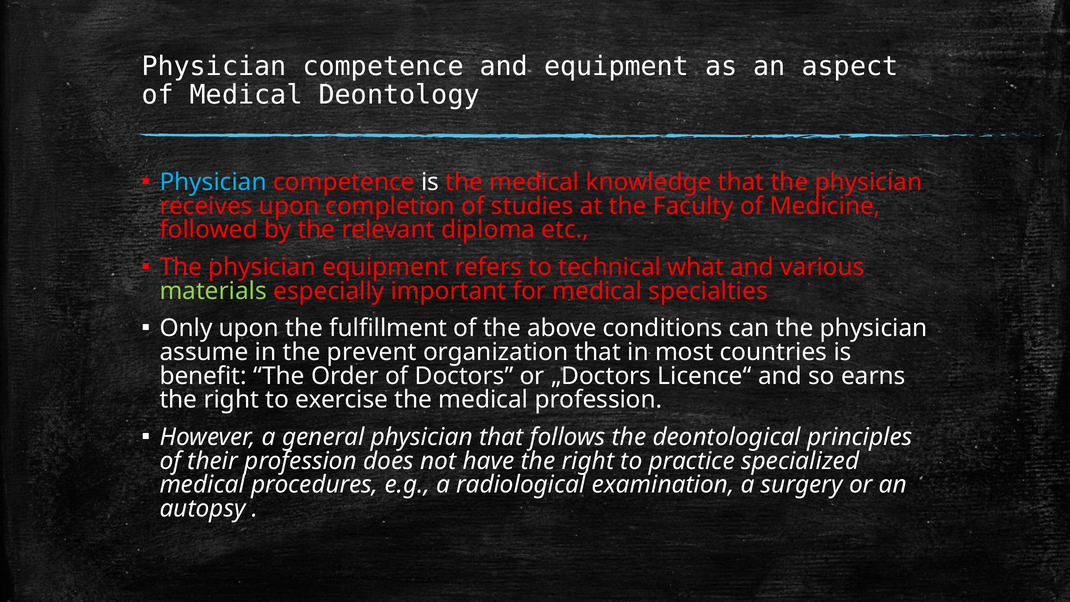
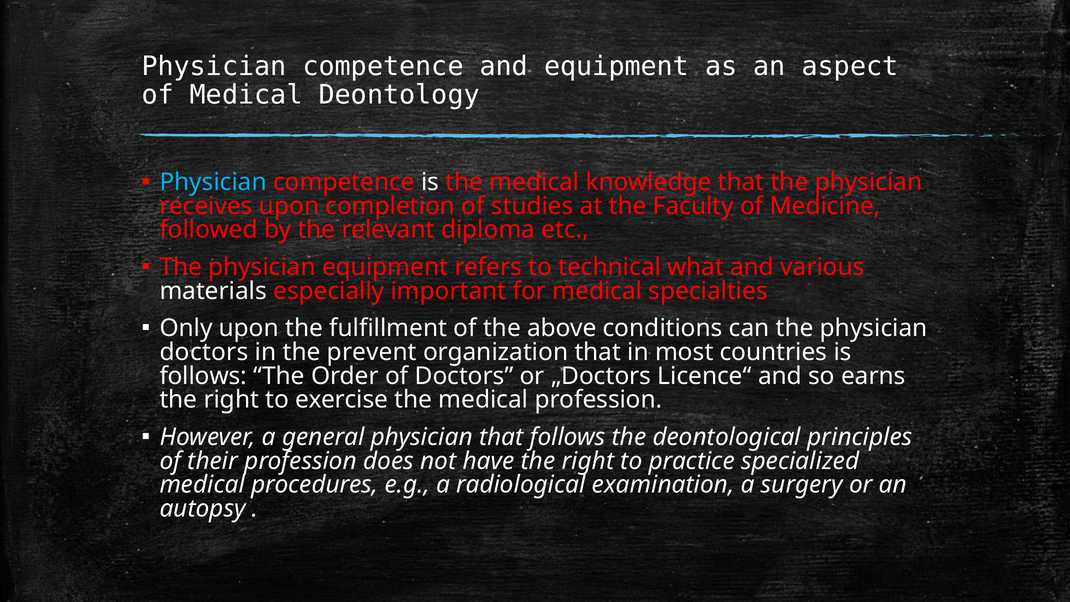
materials colour: light green -> white (213, 291)
assume: assume -> doctors (204, 352)
benefit: benefit -> follows (203, 376)
